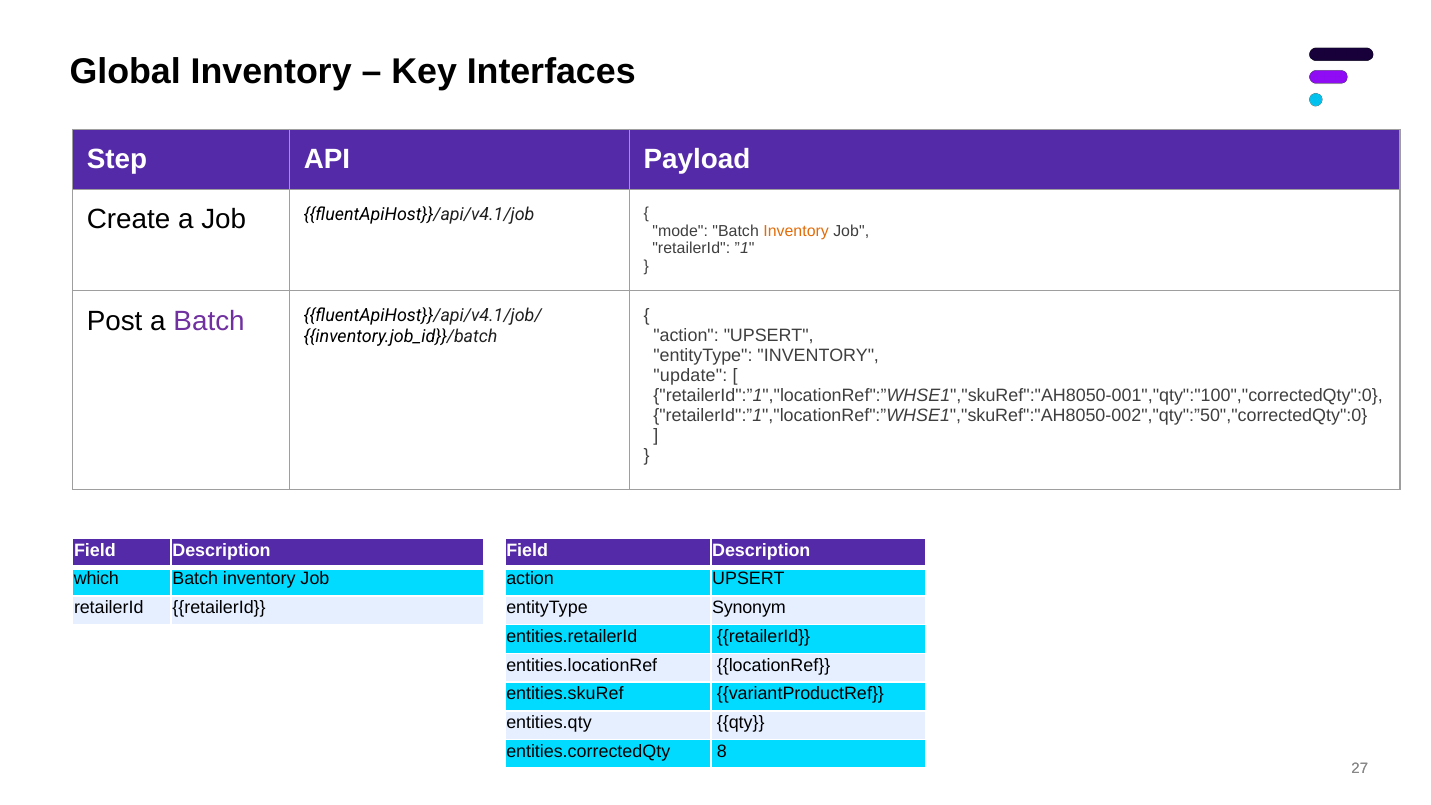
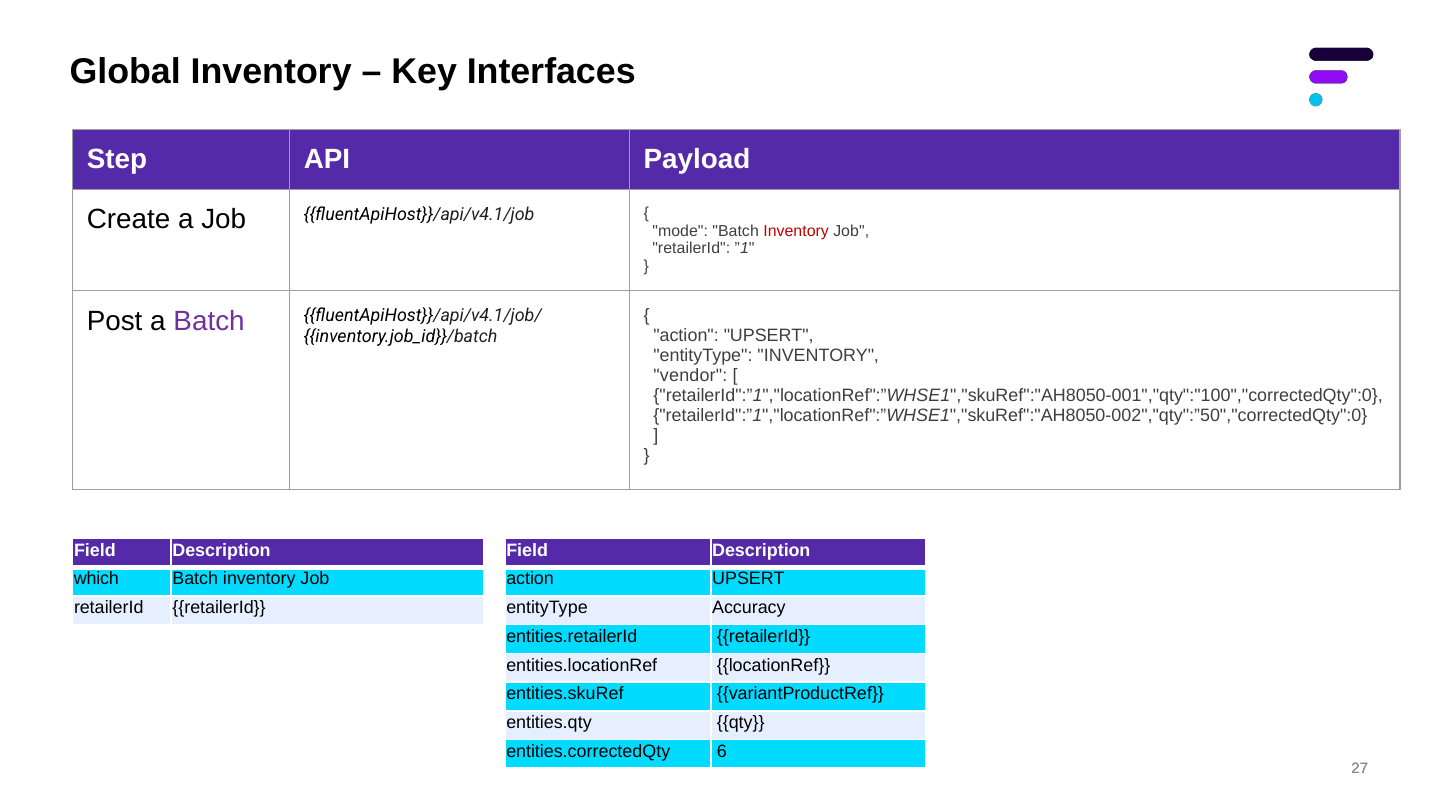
Inventory colour: orange -> red (796, 231)
update: update -> vendor (690, 376)
Synonym: Synonym -> Accuracy (749, 608)
8: 8 -> 6 (722, 751)
